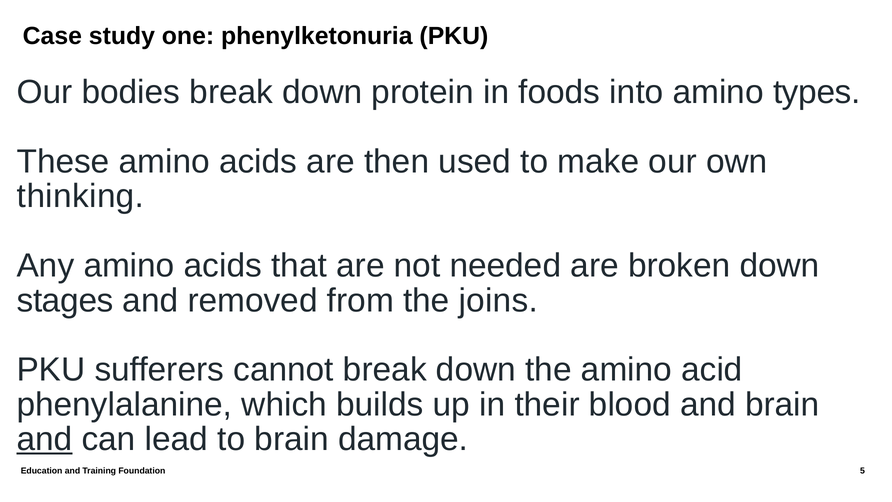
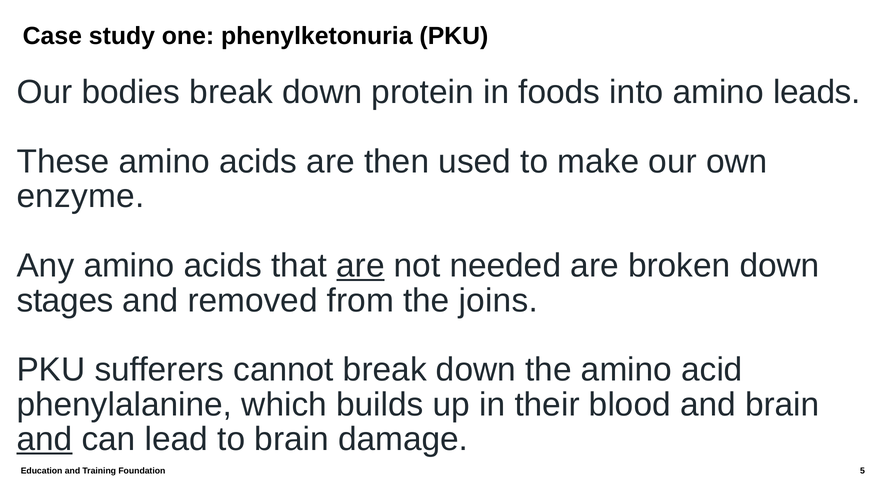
types: types -> leads (817, 92)
thinking: thinking -> enzyme (81, 196)
are underline: none -> present (360, 266)
